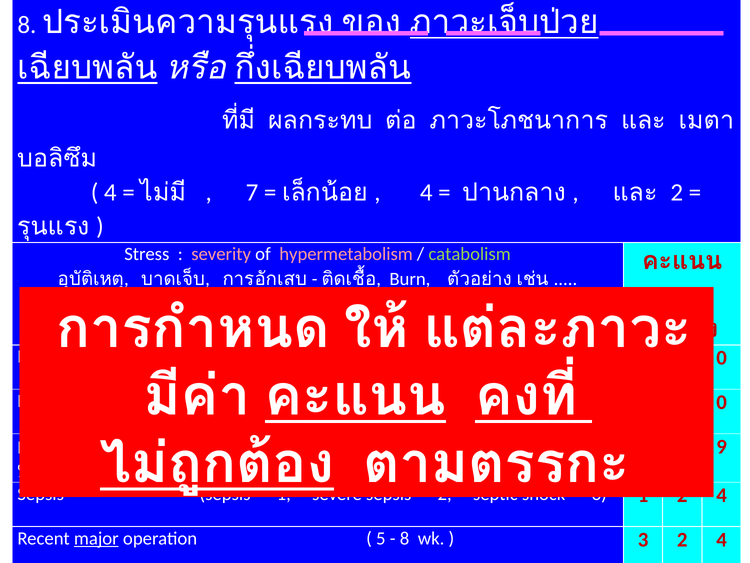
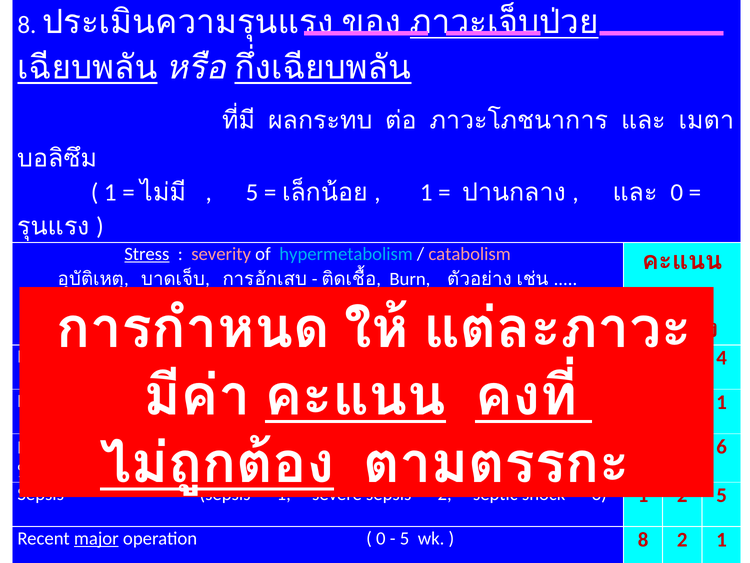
4: 4 -> 1 (110, 192)
7: 7 -> 5 (252, 192)
4: 4 -> 1 (426, 192)
2: 2 -> 0 (677, 192)
Stress underline: none -> present (147, 254)
hypermetabolism colour: pink -> light blue (346, 254)
catabolism colour: light green -> pink (470, 254)
0: 0 -> 4 (722, 358)
0: 0 -> 1 (722, 402)
9: 9 -> 6 (722, 446)
4: 4 -> 5 (722, 495)
5: 5 -> 0 (381, 538)
8: 8 -> 5 (405, 538)
3: 3 -> 8 (643, 539)
4: 4 -> 1 (722, 539)
